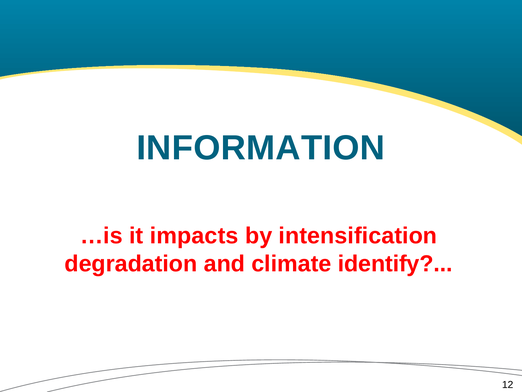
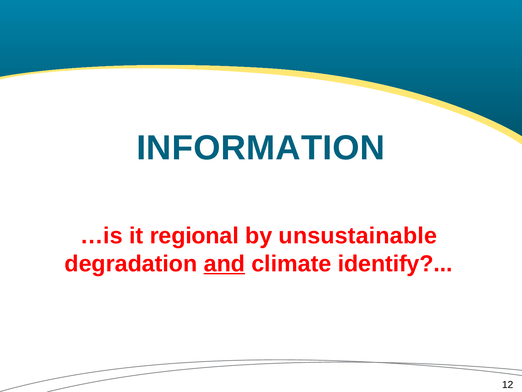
impacts: impacts -> regional (194, 236)
intensification: intensification -> unsustainable (358, 236)
and underline: none -> present (224, 263)
